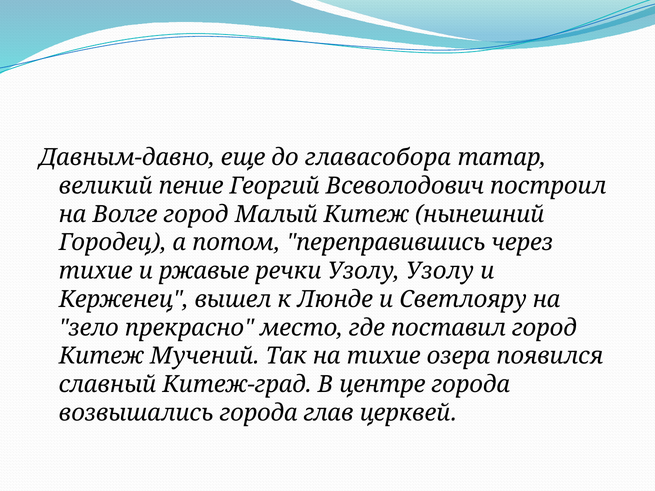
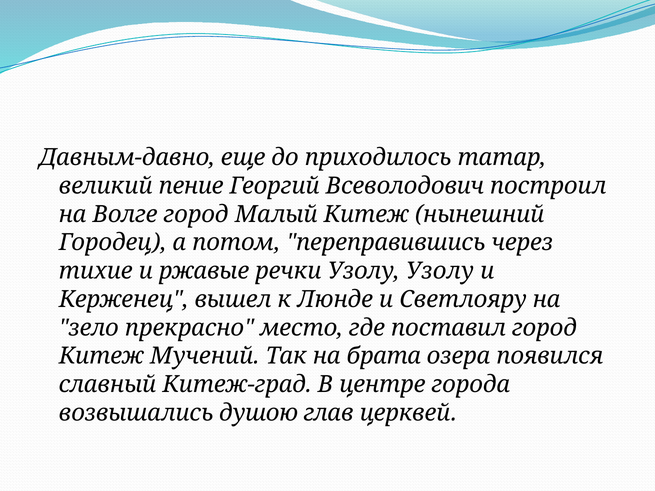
главасобора: главасобора -> приходилось (378, 158)
на тихие: тихие -> брата (384, 356)
возвышались города: города -> душою (259, 413)
